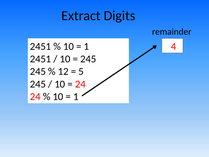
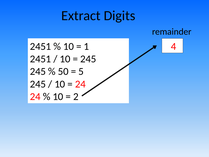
12: 12 -> 50 (63, 71)
1: 1 -> 2 (76, 97)
